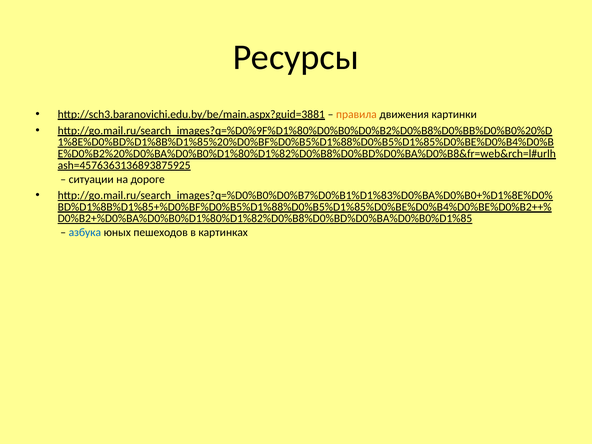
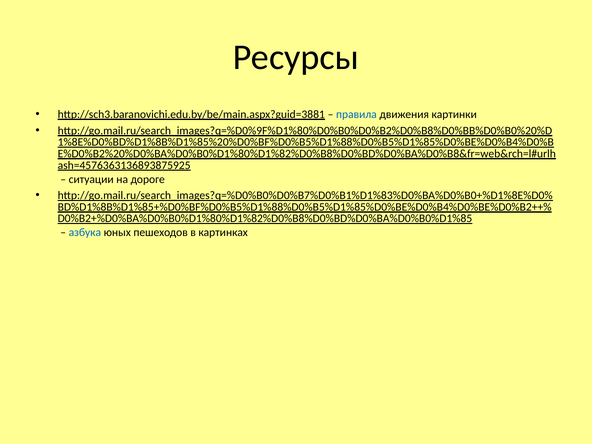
правила colour: orange -> blue (356, 114)
